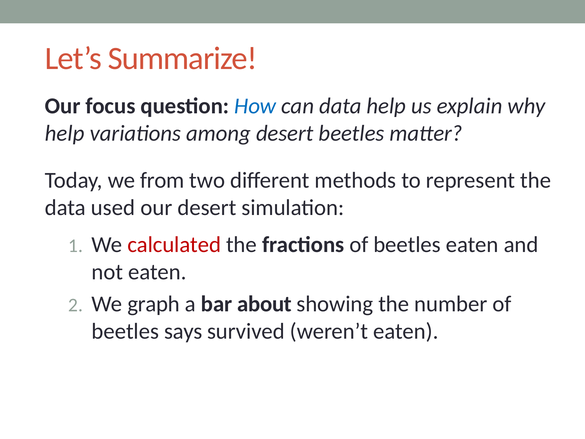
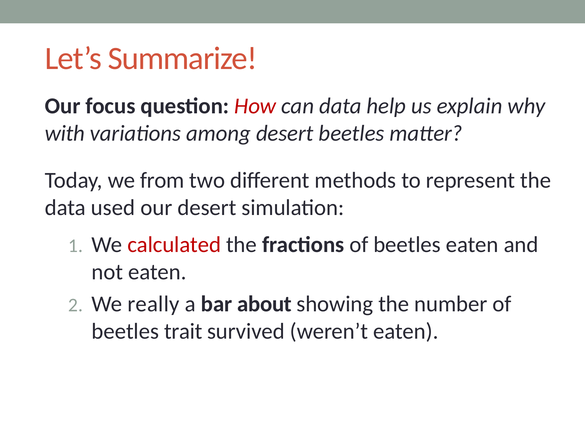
How colour: blue -> red (255, 106)
help: help -> with (65, 133)
graph: graph -> really (153, 304)
says: says -> trait (183, 331)
